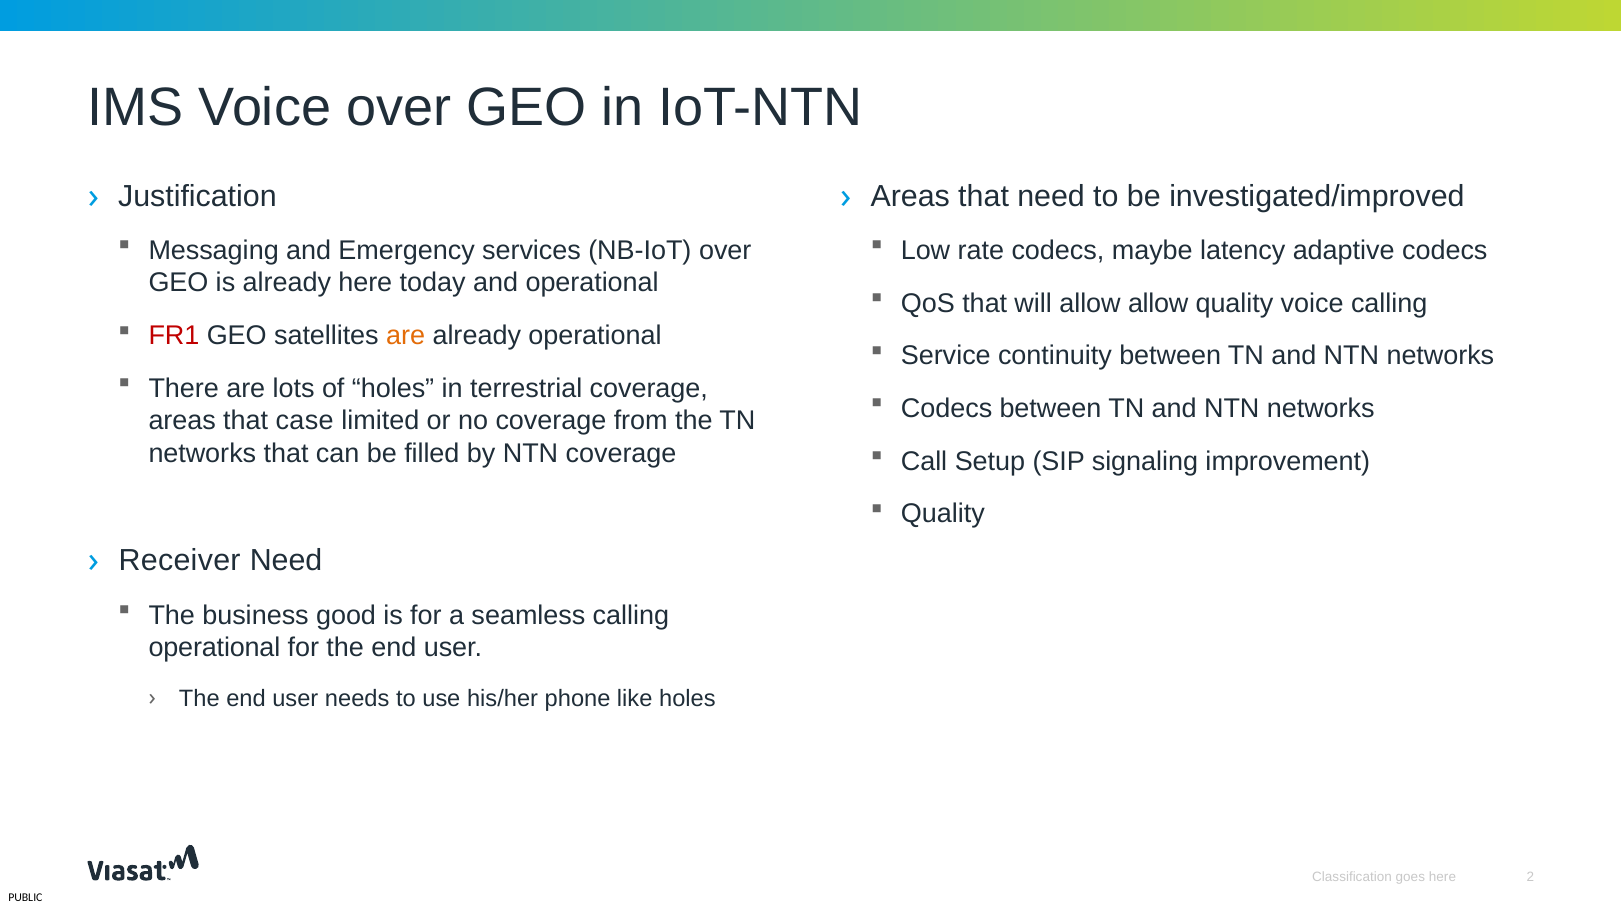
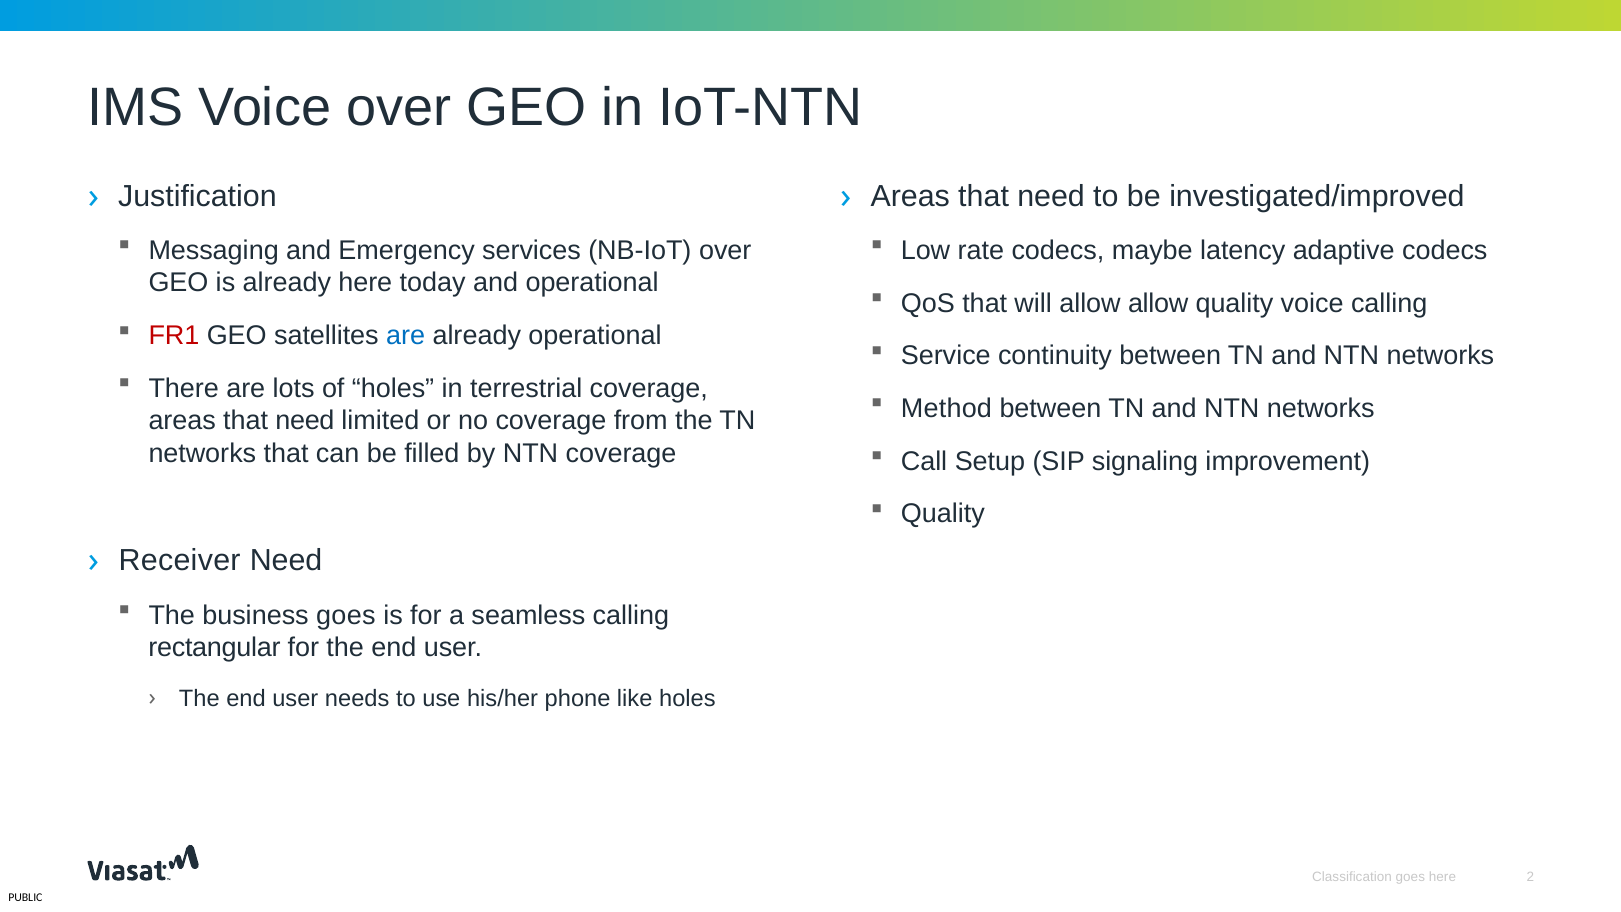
are colour: orange -> blue (406, 336)
Codecs: Codecs -> Method (946, 408)
case: case -> need (305, 421)
business good: good -> goes (346, 615)
operational: operational -> rectangular (214, 648)
